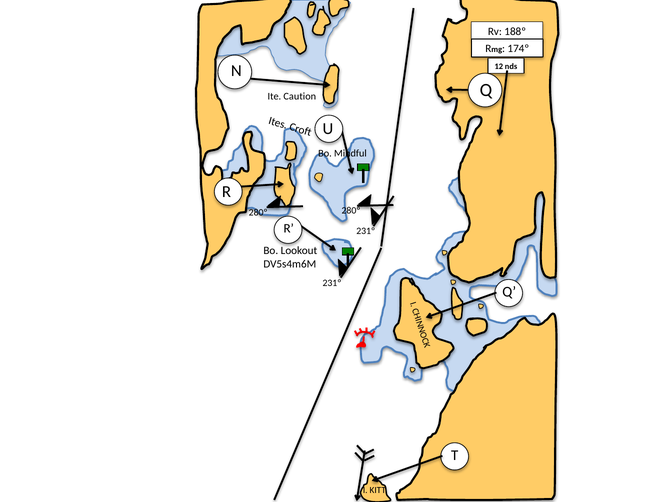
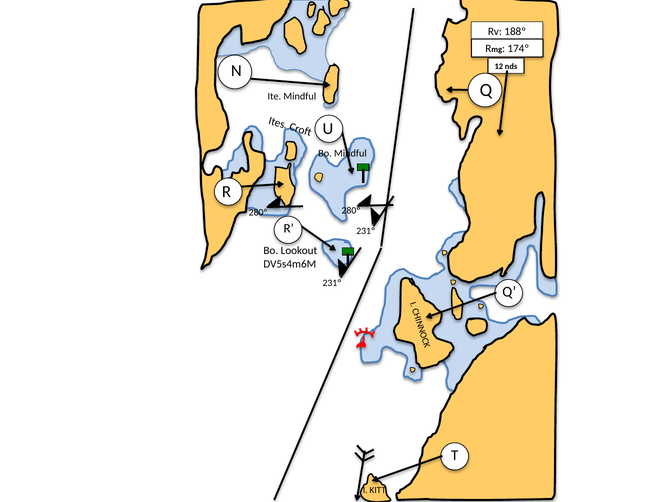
Ite Caution: Caution -> Mindful (300, 96)
